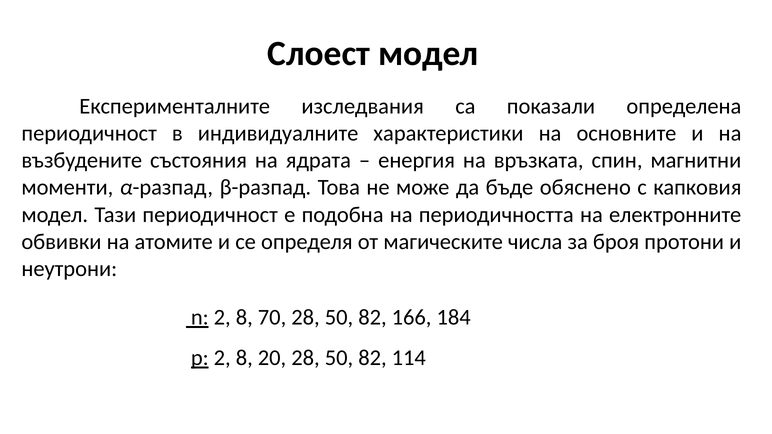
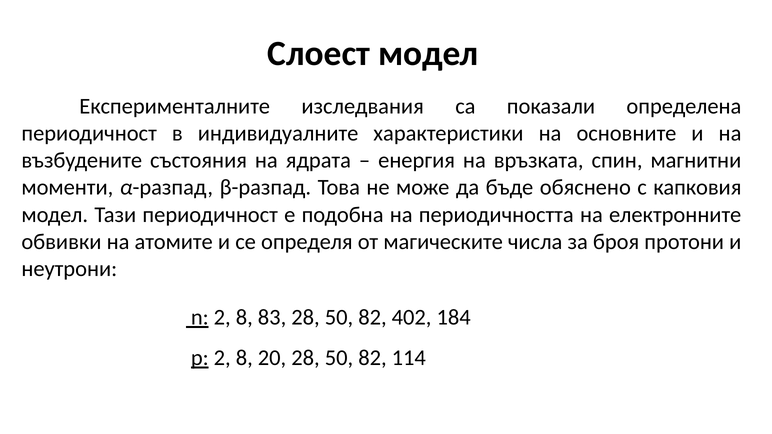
70: 70 -> 83 (272, 317)
166: 166 -> 402 (412, 317)
